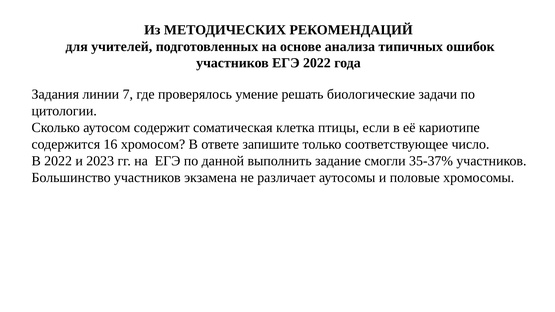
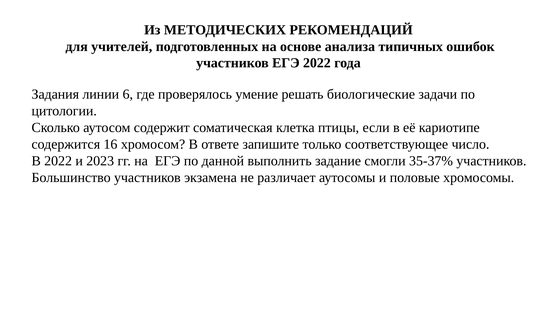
7: 7 -> 6 (128, 94)
